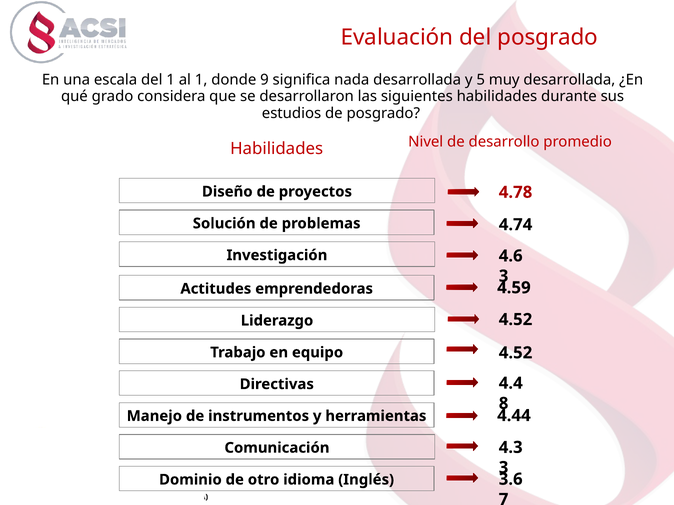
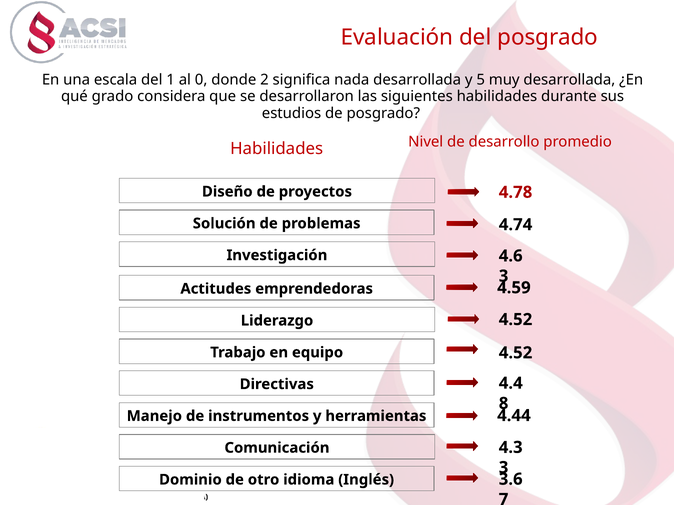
al 1: 1 -> 0 (201, 80)
9: 9 -> 2 (264, 80)
